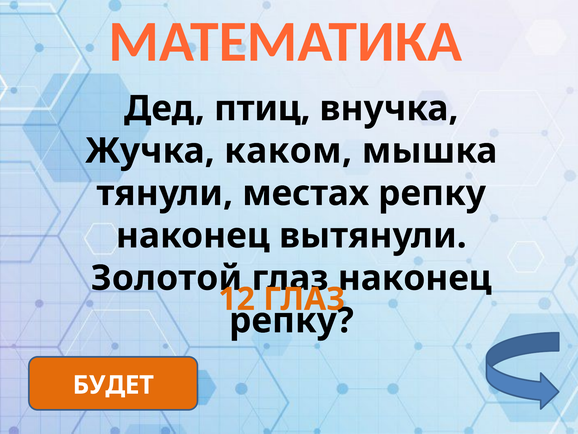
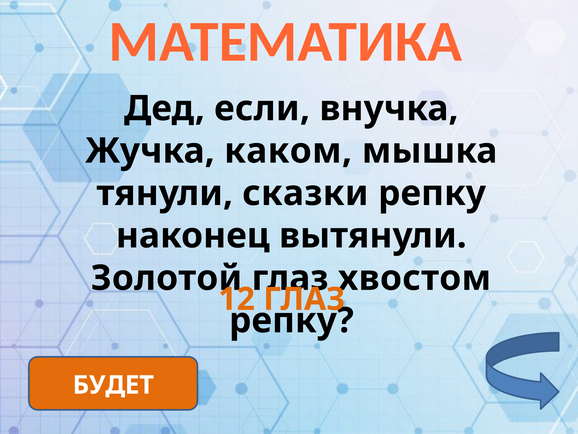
птиц: птиц -> если (262, 108)
местах: местах -> сказки (305, 193)
глаз наконец: наконец -> хвостом (415, 278)
